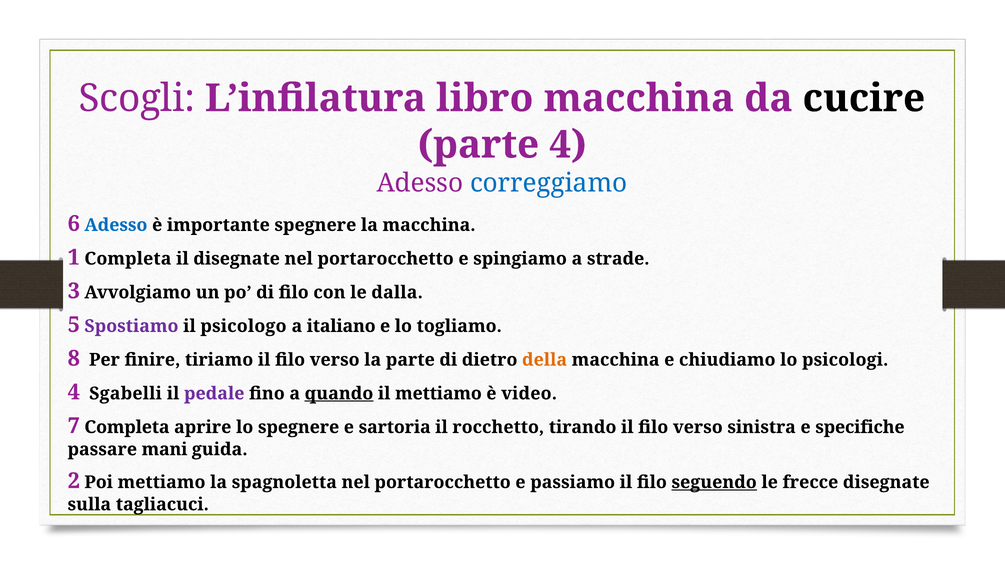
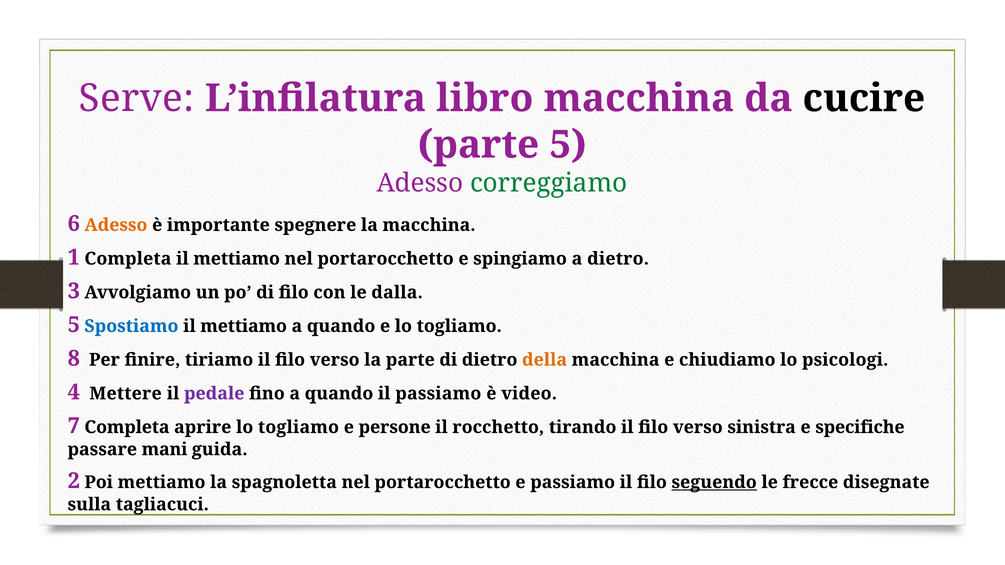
Scogli: Scogli -> Serve (137, 98)
parte 4: 4 -> 5 (568, 145)
correggiamo colour: blue -> green (549, 183)
Adesso colour: blue -> orange (116, 225)
disegnate: disegnate -> mettiamo (237, 259)
a strade: strade -> dietro (618, 259)
Spostiamo colour: purple -> blue (131, 326)
psicologo: psicologo -> mettiamo (244, 326)
italiano: italiano -> quando (341, 326)
Sgabelli: Sgabelli -> Mettere (126, 394)
quando underline: present -> none (339, 394)
il mettiamo: mettiamo -> passiamo (438, 394)
aprire lo spegnere: spegnere -> togliamo (298, 427)
sartoria: sartoria -> persone (395, 427)
